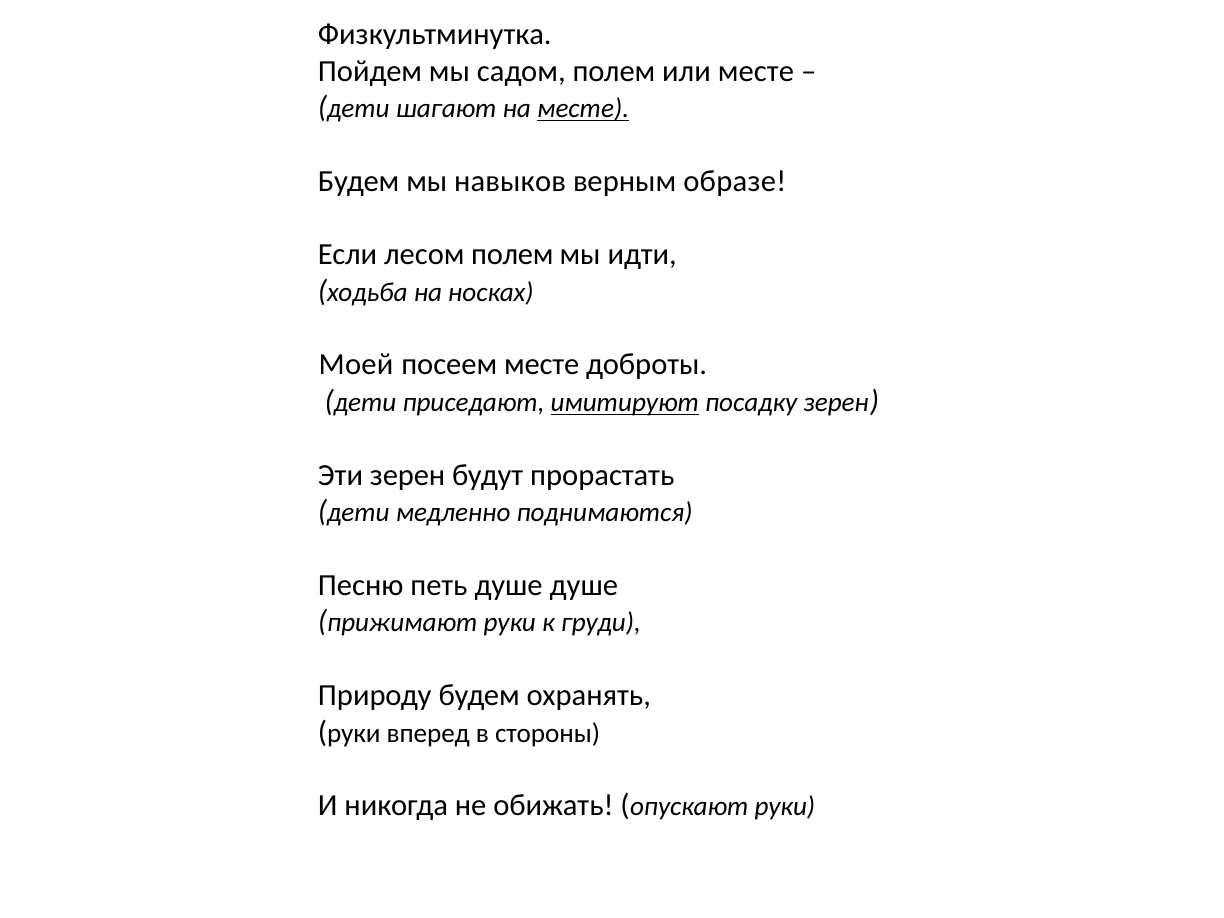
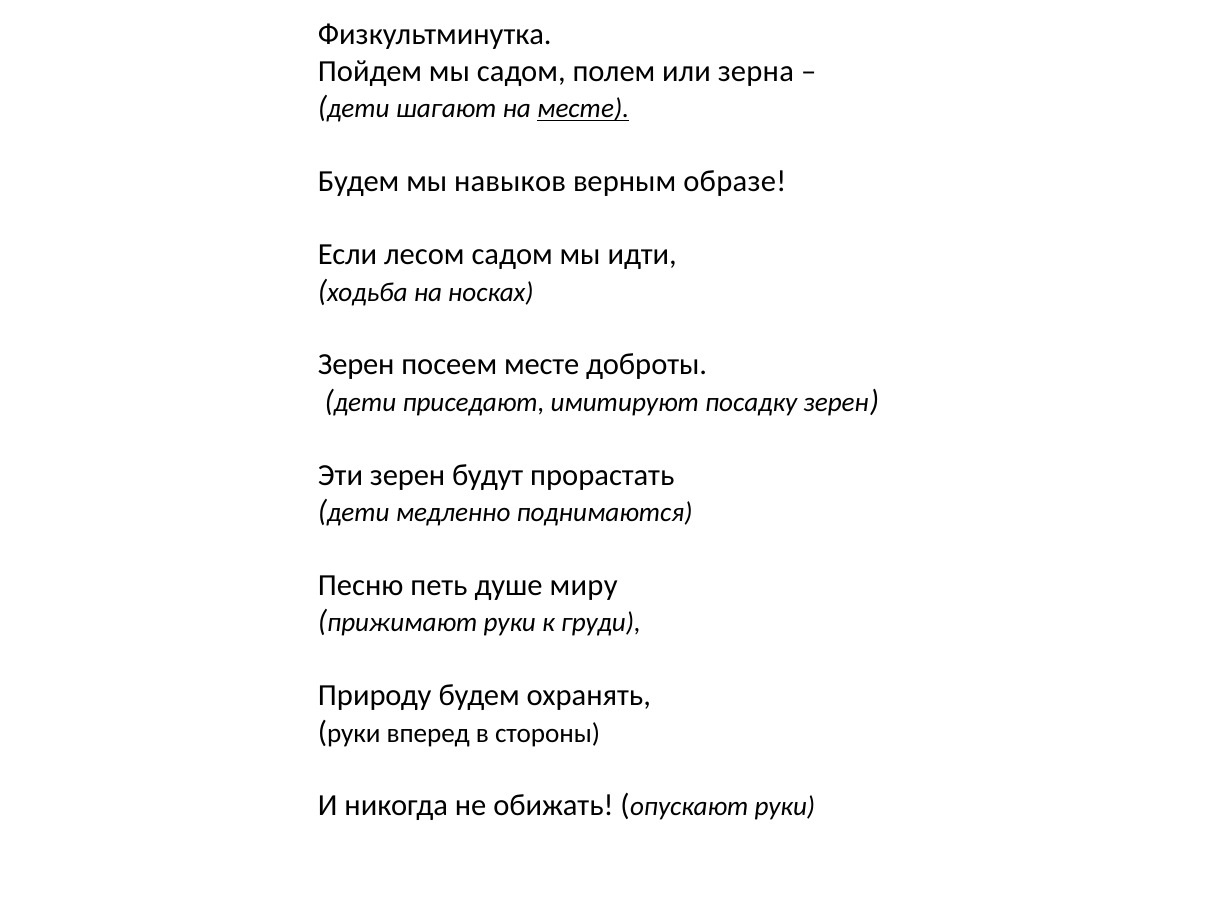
или месте: месте -> зерна (756, 71)
лесом полем: полем -> садом (512, 255)
Моей: Моей -> Зерен (356, 365)
имитируют underline: present -> none (625, 403)
душе душе: душе -> миру (584, 585)
